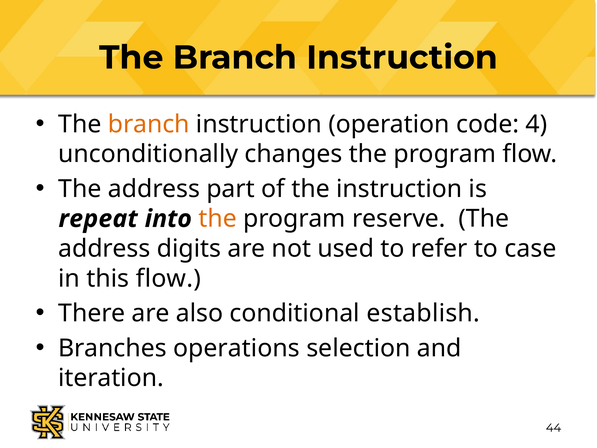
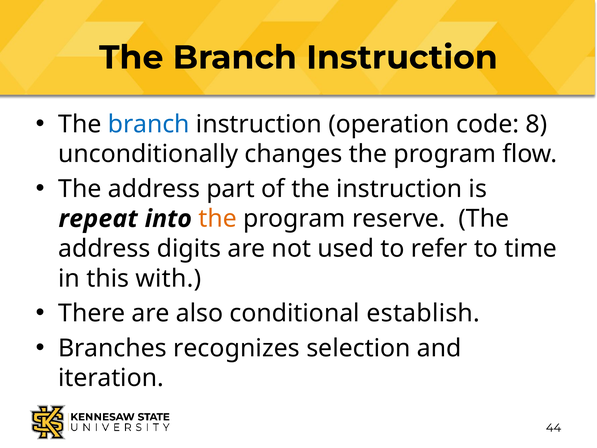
branch colour: orange -> blue (149, 124)
4: 4 -> 8 (536, 124)
case: case -> time (531, 249)
this flow: flow -> with (168, 278)
operations: operations -> recognizes (236, 348)
